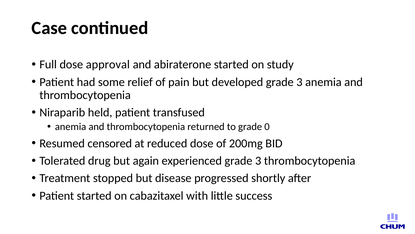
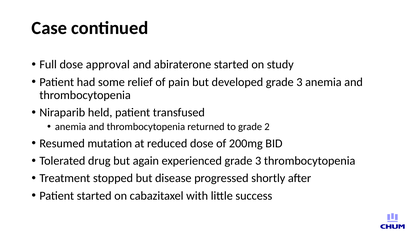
0: 0 -> 2 (267, 127)
censored: censored -> mutation (110, 143)
